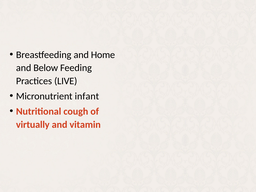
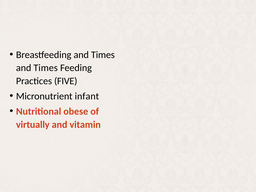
Breastfeeding and Home: Home -> Times (103, 55)
Below: Below -> Times (46, 68)
LIVE: LIVE -> FIVE (66, 81)
cough: cough -> obese (76, 111)
